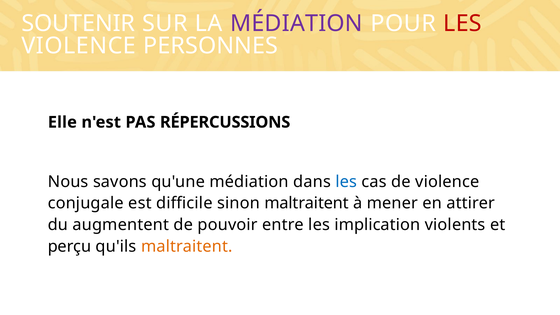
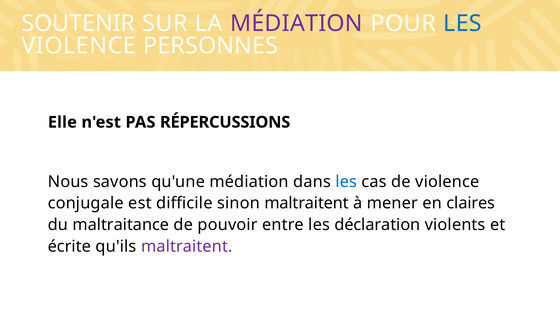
LES colour: red -> blue (463, 23)
attirer: attirer -> claires (471, 203)
augmentent: augmentent -> maltraitance (121, 225)
implication: implication -> déclaration (377, 225)
perçu: perçu -> écrite (69, 246)
maltraitent colour: orange -> purple (187, 246)
